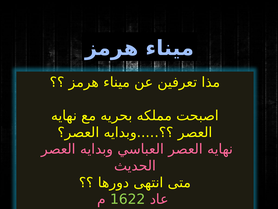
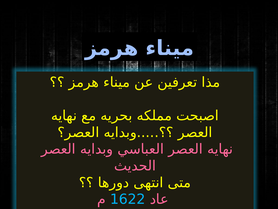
1622 colour: light green -> light blue (128, 199)
